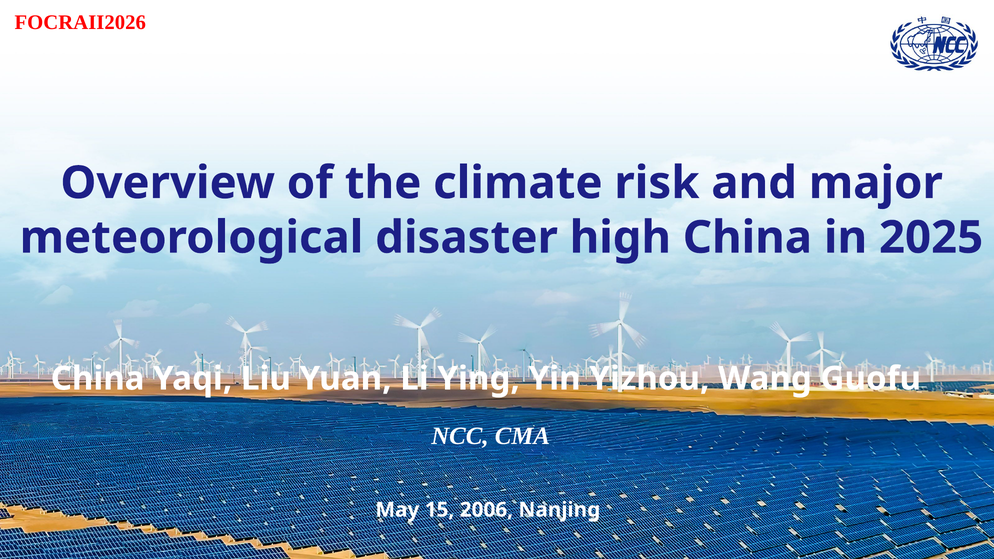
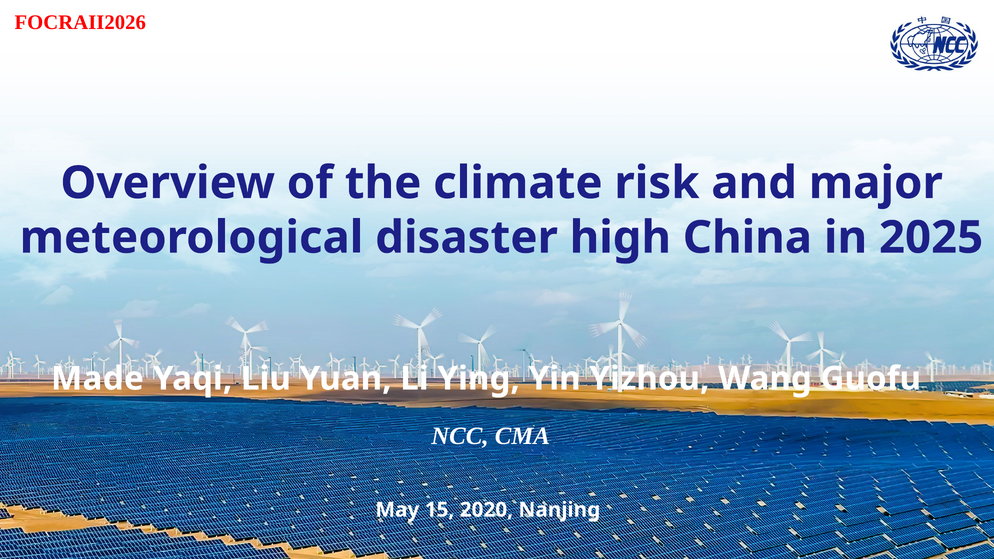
China: China -> Made (97, 379)
2006: 2006 -> 2020 (486, 510)
